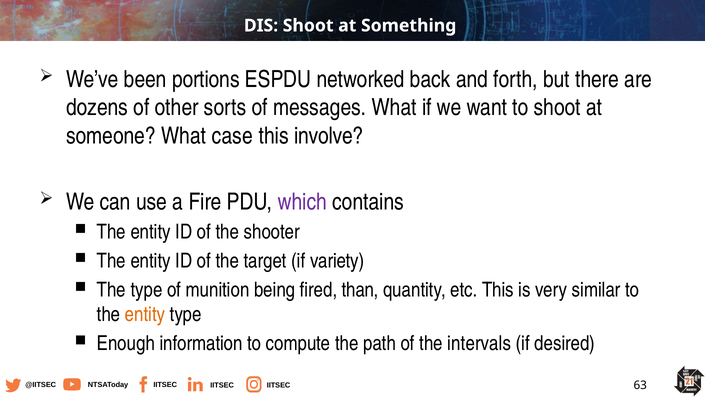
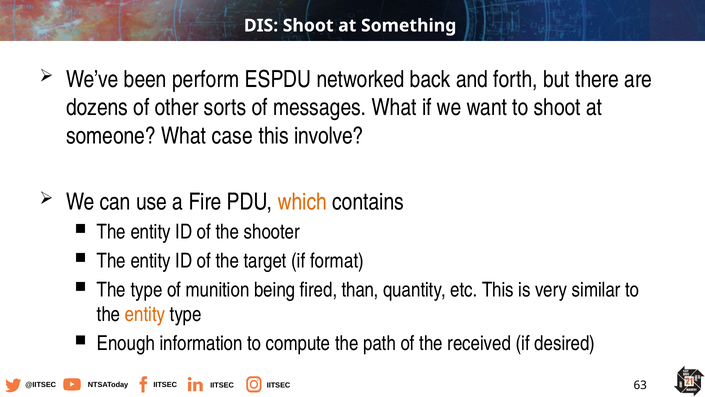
portions: portions -> perform (206, 79)
which colour: purple -> orange (302, 202)
variety: variety -> format (337, 261)
intervals: intervals -> received (479, 343)
